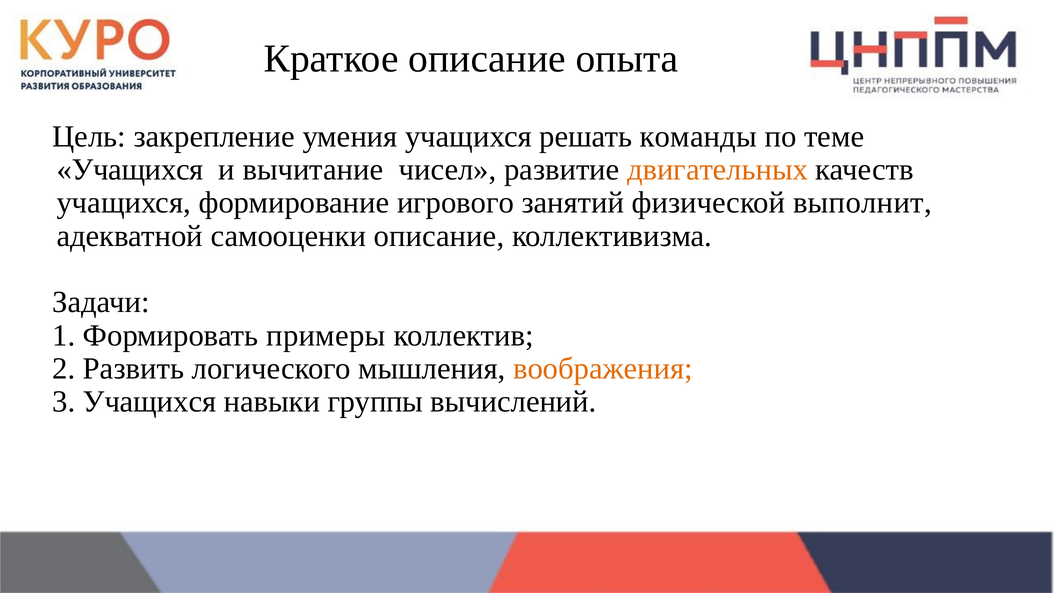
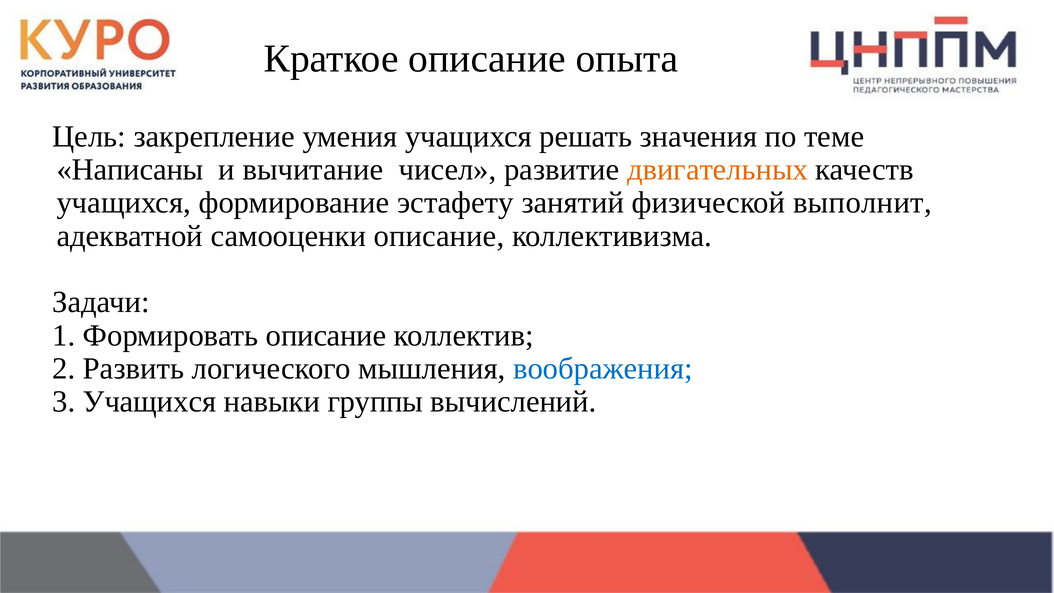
команды: команды -> значения (699, 136)
Учащихся: Учащихся -> Написаны (130, 170)
игрового: игрового -> эстафету (455, 203)
Формировать примеры: примеры -> описание (326, 335)
воображения colour: orange -> blue (603, 368)
